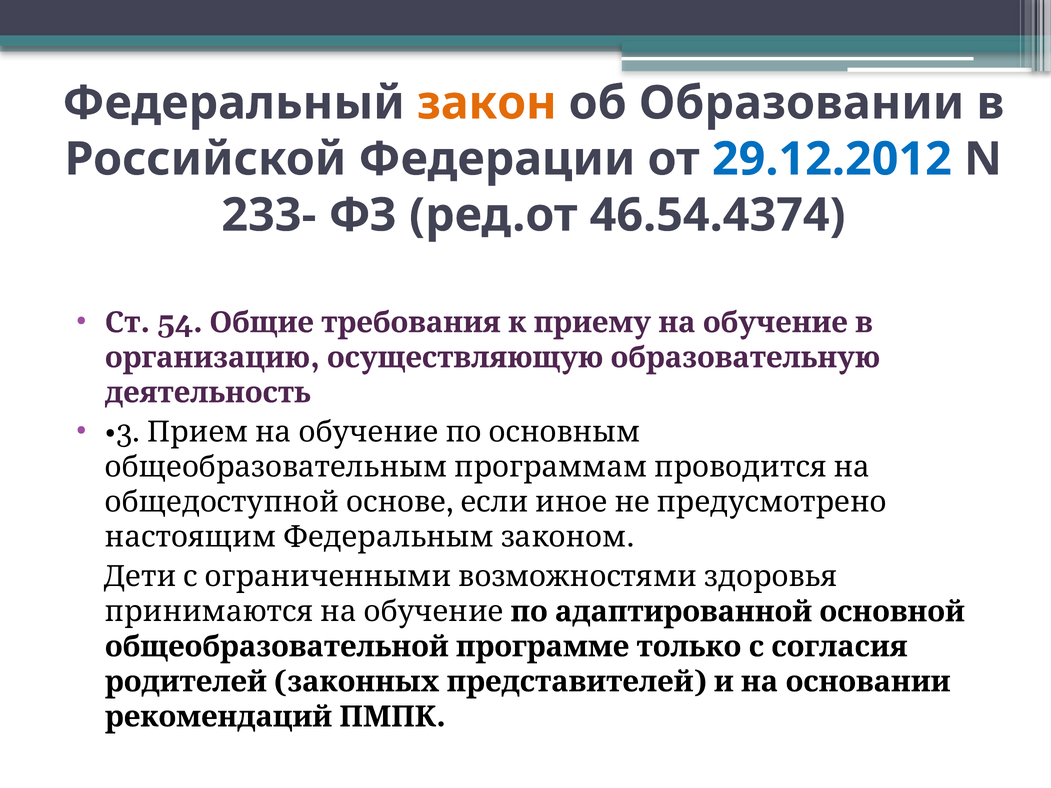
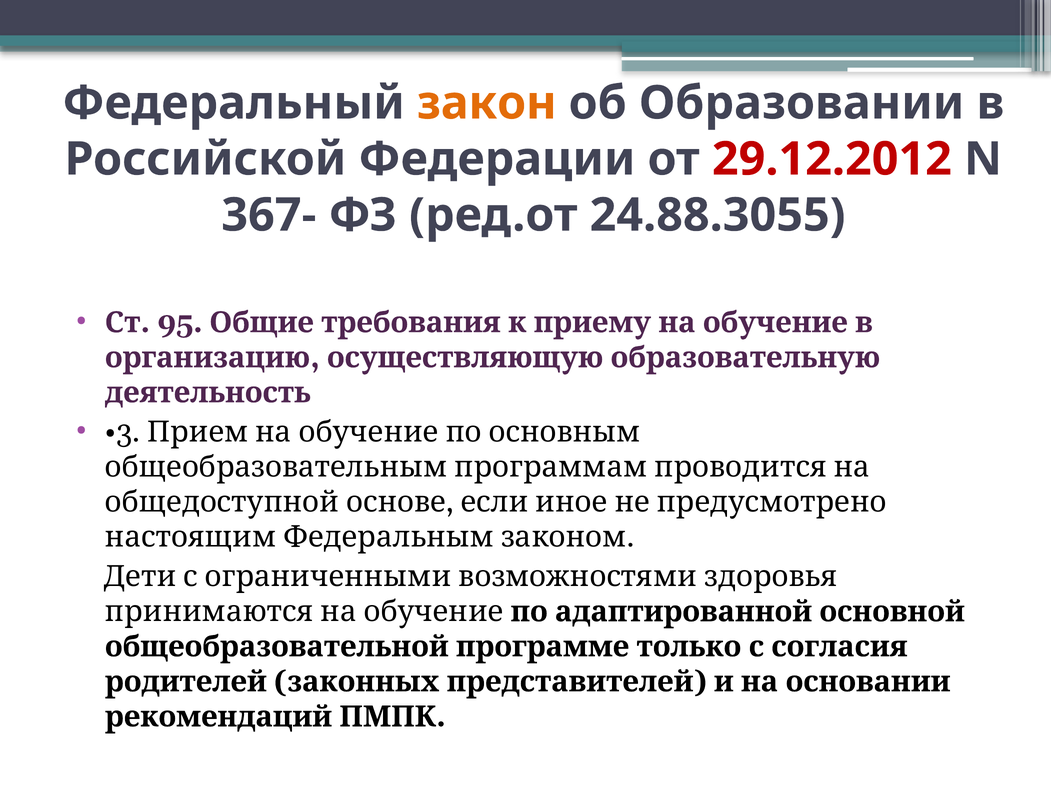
29.12.2012 colour: blue -> red (832, 159)
233-: 233- -> 367- (269, 215)
46.54.4374: 46.54.4374 -> 24.88.3055 (718, 215)
54: 54 -> 95 (180, 323)
